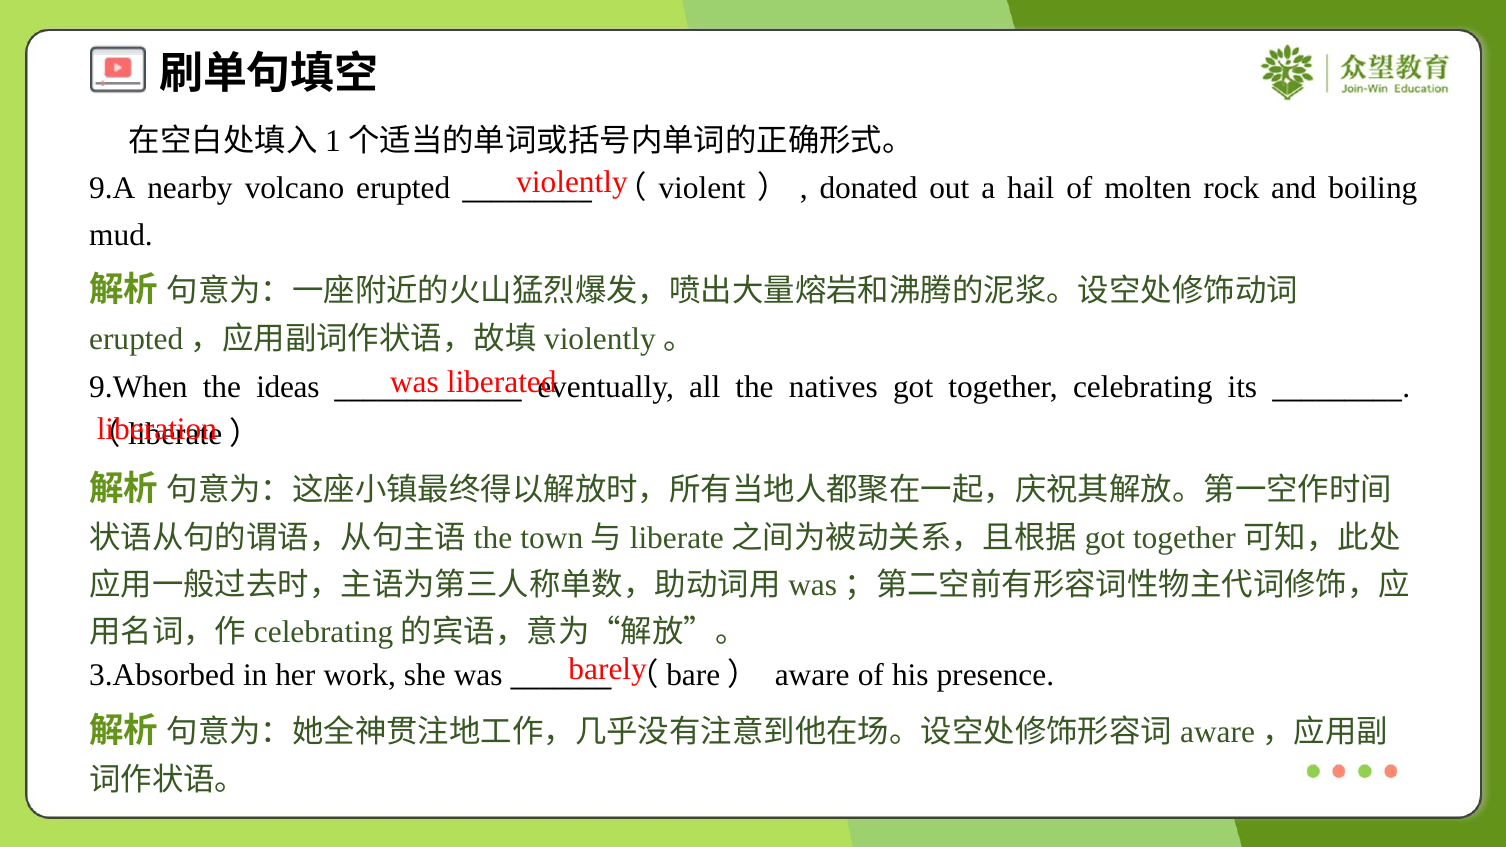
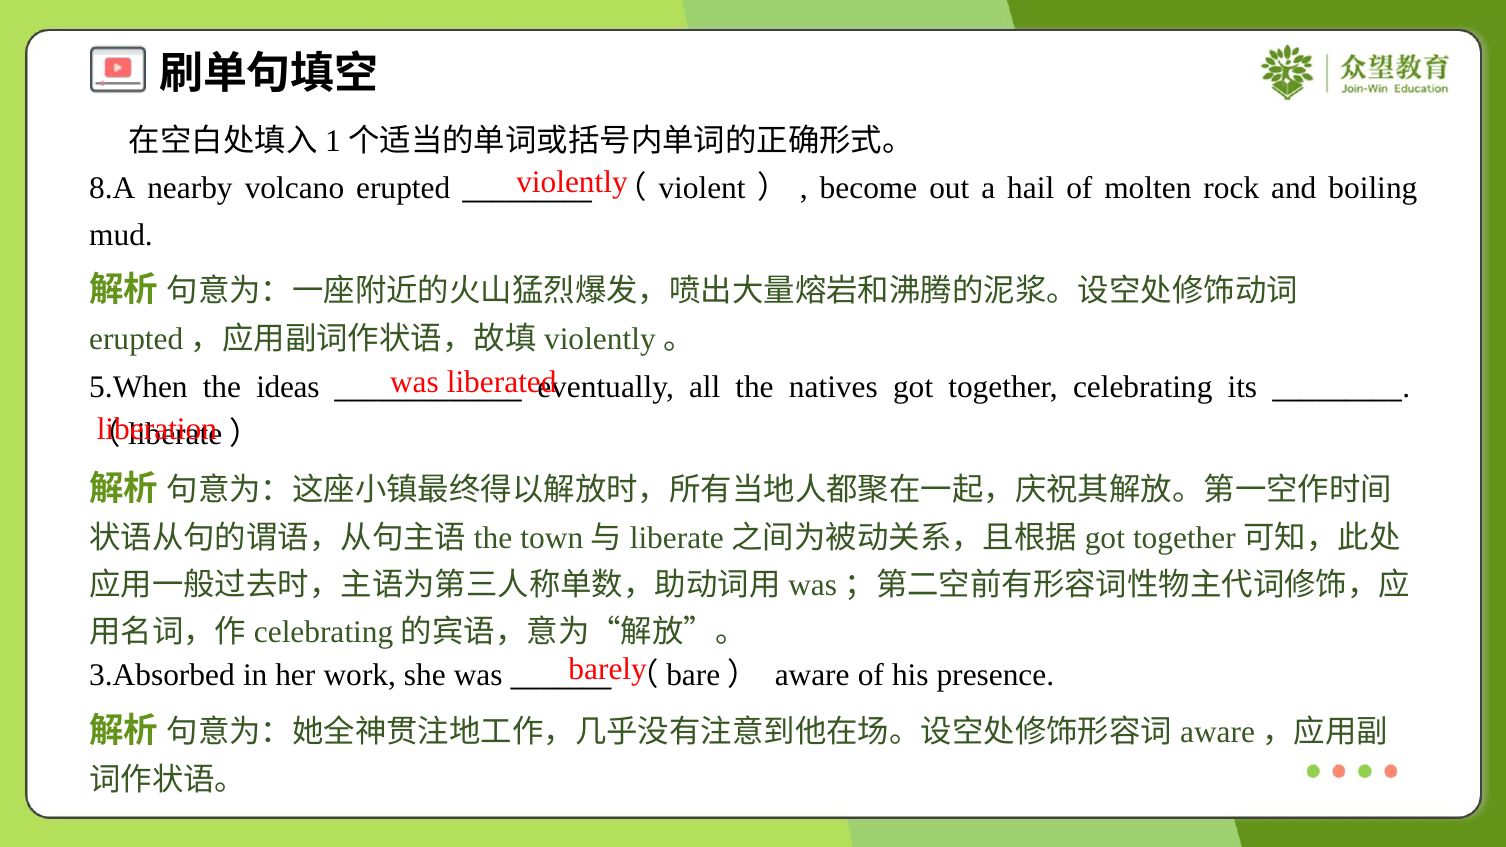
9.A: 9.A -> 8.A (112, 188)
donated: donated -> become (868, 188)
9.When: 9.When -> 5.When (138, 387)
